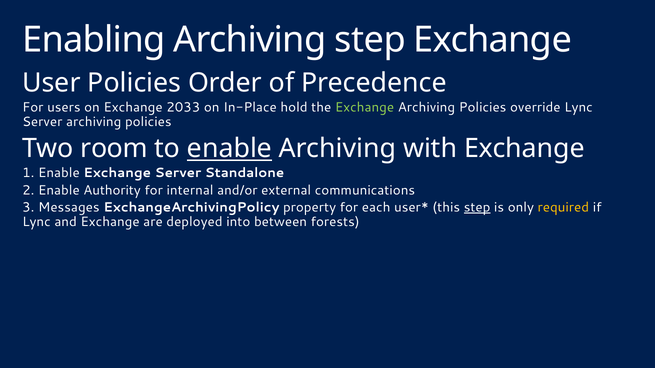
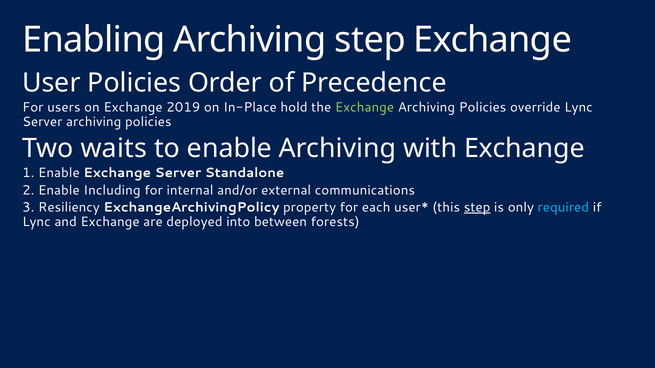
2033: 2033 -> 2019 (183, 107)
room: room -> waits (114, 149)
enable underline: present -> none (229, 149)
Authority: Authority -> Including (112, 190)
Messages: Messages -> Resiliency (69, 207)
required colour: yellow -> light blue (563, 207)
